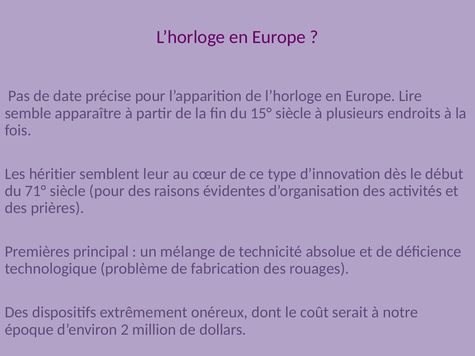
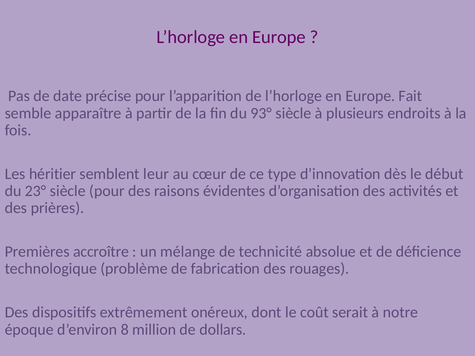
Lire: Lire -> Fait (410, 96)
15°: 15° -> 93° (261, 113)
71°: 71° -> 23° (36, 191)
principal: principal -> accroître (101, 252)
2: 2 -> 8 (125, 330)
